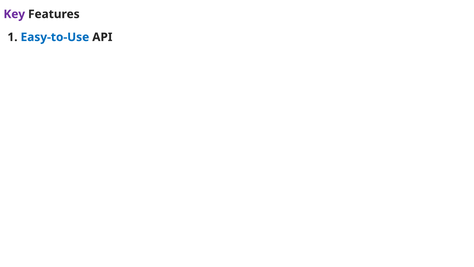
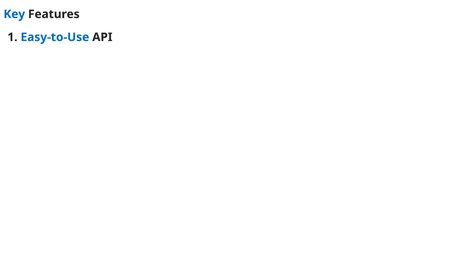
Key colour: purple -> blue (14, 14)
